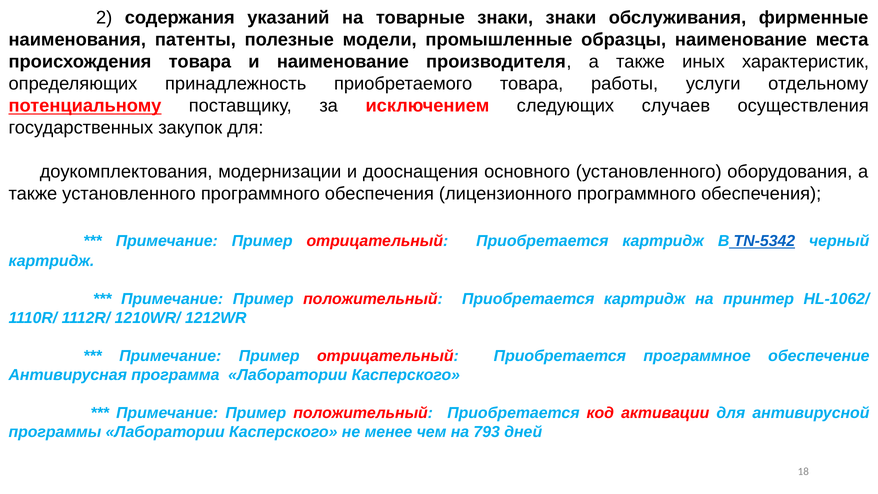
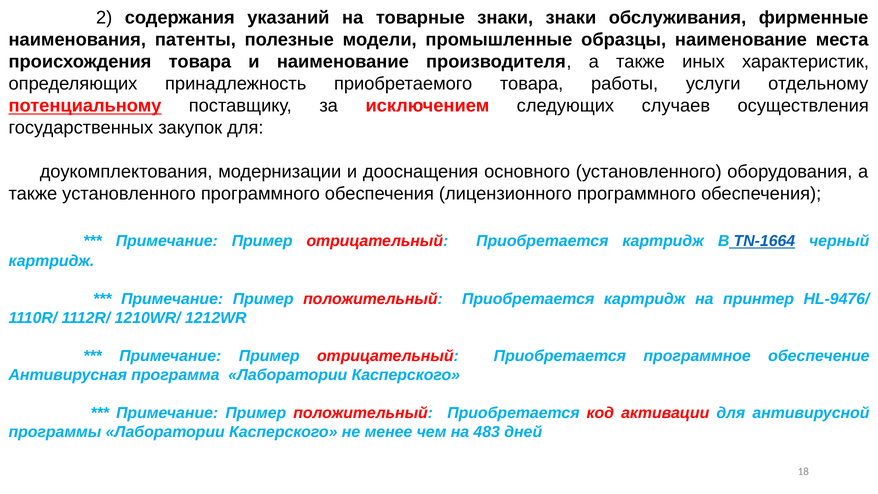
TN-5342: TN-5342 -> TN-1664 (764, 241)
HL-1062/: HL-1062/ -> HL-9476/ (836, 299)
793: 793 -> 483 (487, 432)
